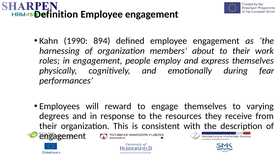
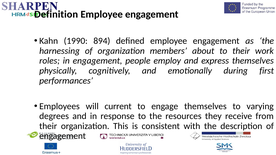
fear: fear -> first (267, 71)
reward: reward -> current (118, 106)
